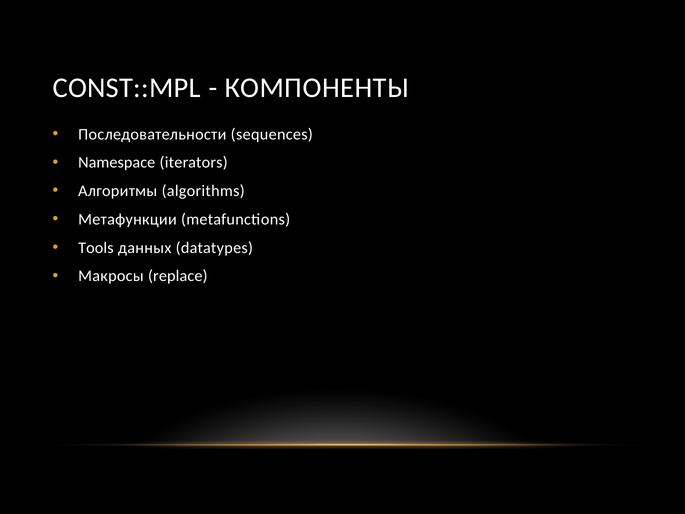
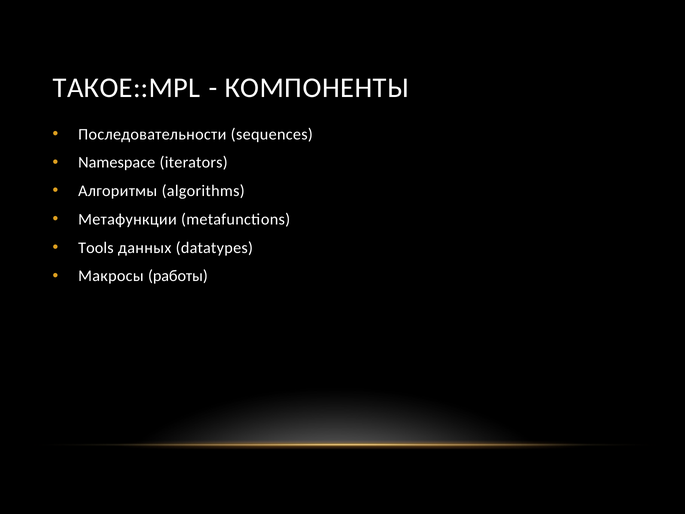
CONST::MPL: CONST::MPL -> ТАКОЕ::MPL (127, 88)
replace: replace -> работы (178, 276)
